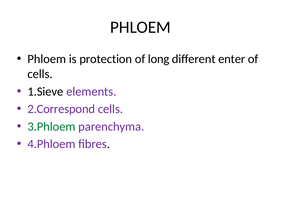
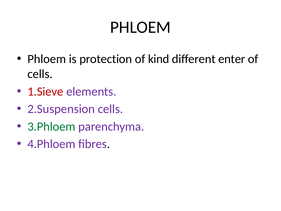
long: long -> kind (159, 59)
1.Sieve colour: black -> red (45, 91)
2.Correspond: 2.Correspond -> 2.Suspension (61, 109)
